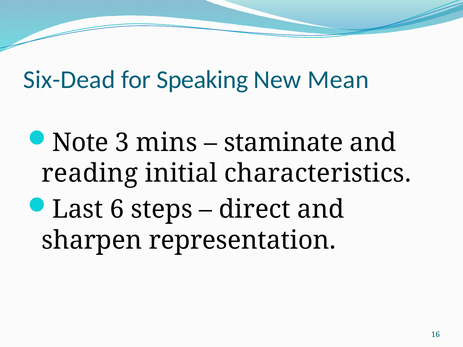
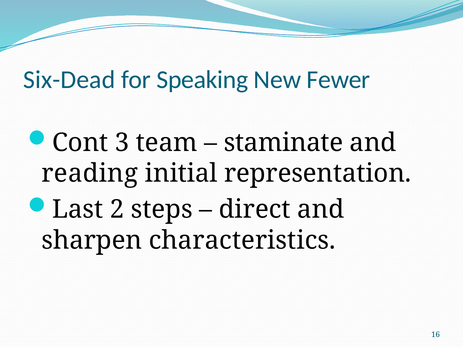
Mean: Mean -> Fewer (338, 80)
Note: Note -> Cont (80, 143)
mins: mins -> team (167, 143)
characteristics: characteristics -> representation (318, 174)
6: 6 -> 2 (117, 210)
representation: representation -> characteristics (242, 240)
